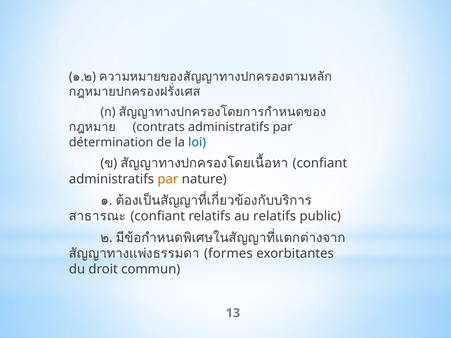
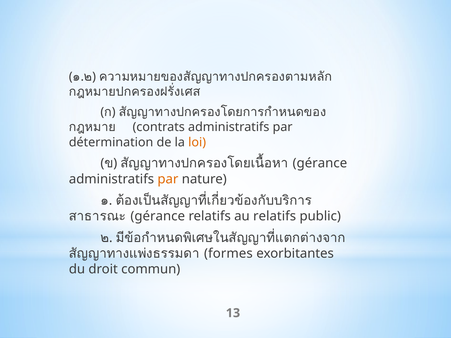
loi colour: blue -> orange (197, 142)
confiant: confiant -> gérance (320, 163)
confiant: confiant -> gérance (158, 216)
